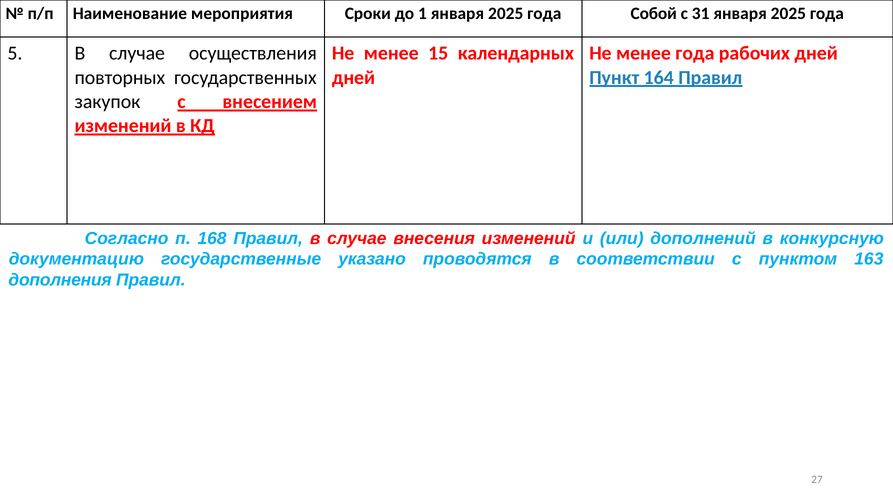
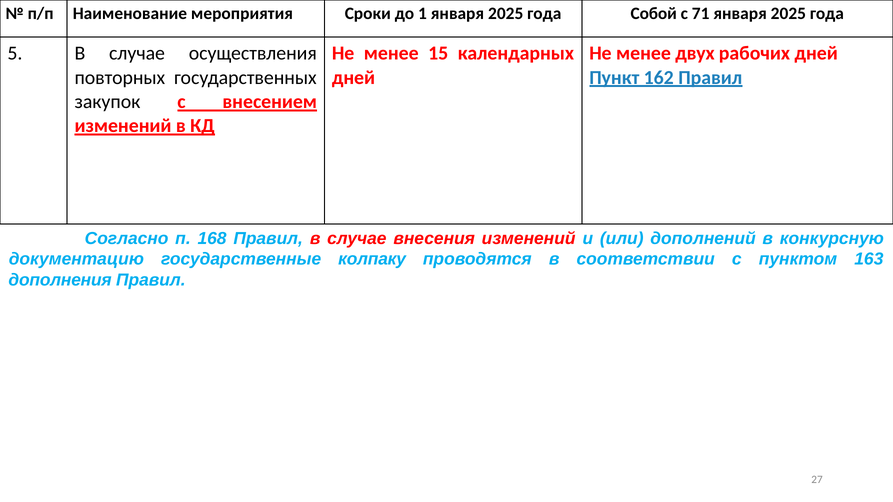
31: 31 -> 71 (701, 14)
менее года: года -> двух (695, 53)
164: 164 -> 162 (659, 78)
указано: указано -> колпаку (372, 259)
